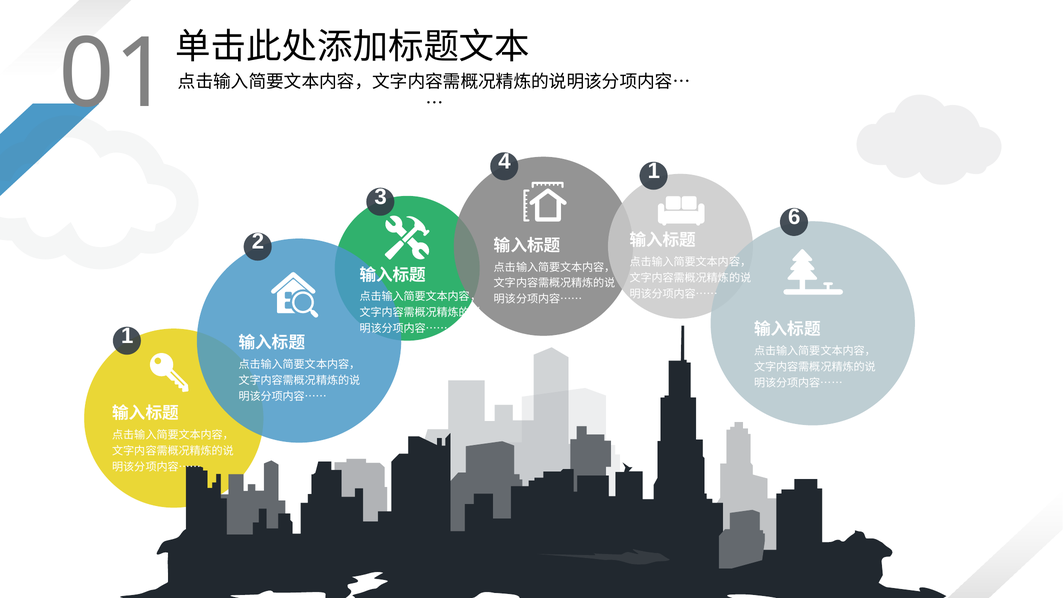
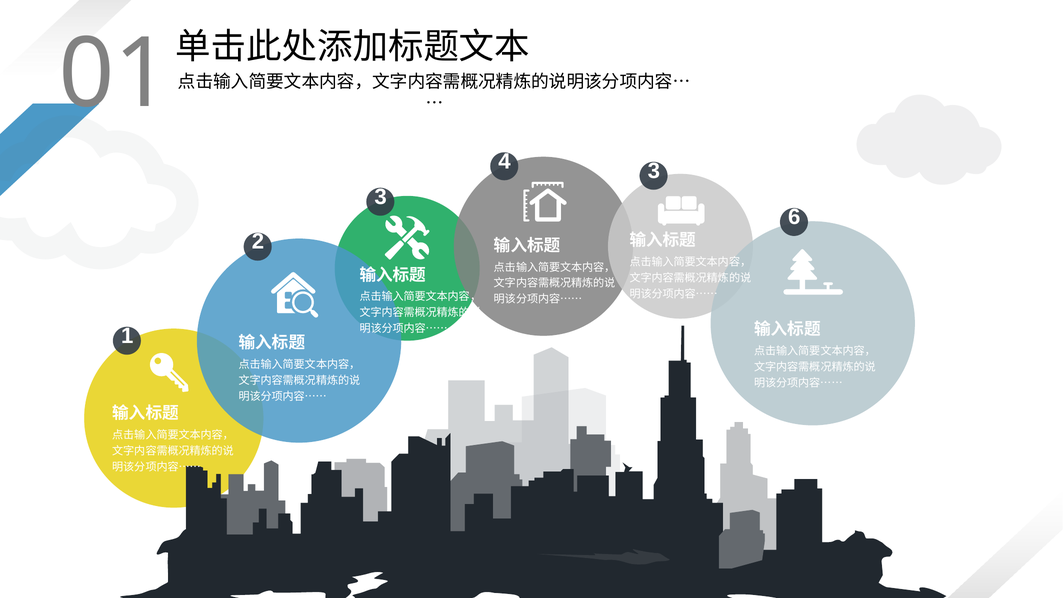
4 1: 1 -> 3 (654, 171)
